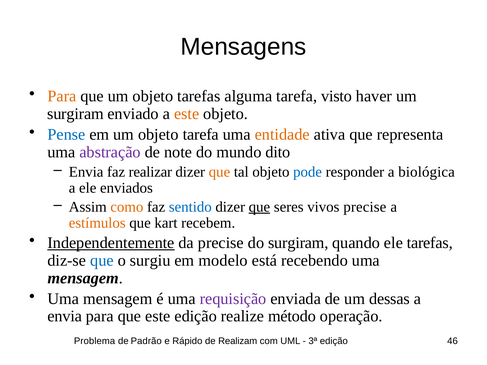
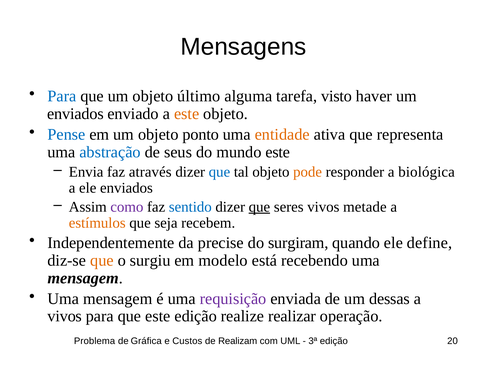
Para colour: orange -> blue (62, 96)
objeto tarefas: tarefas -> último (199, 96)
surgiram: surgiram -> enviados (75, 114)
objeto tarefa: tarefa -> ponto (201, 135)
abstração colour: purple -> blue (110, 152)
note: note -> seus (178, 152)
mundo dito: dito -> este (278, 152)
realizar: realizar -> através (150, 172)
que colour: orange -> blue (219, 172)
pode colour: blue -> orange (308, 172)
como colour: orange -> purple (127, 207)
vivos precise: precise -> metade (365, 207)
kart: kart -> seja (166, 223)
Independentemente underline: present -> none (111, 243)
ele tarefas: tarefas -> define (430, 243)
que colour: blue -> orange (102, 261)
envia: envia -> vivos (65, 316)
método: método -> realizar (292, 316)
Padrão: Padrão -> Gráfica (146, 341)
Rápido: Rápido -> Custos (187, 341)
46: 46 -> 20 (453, 341)
